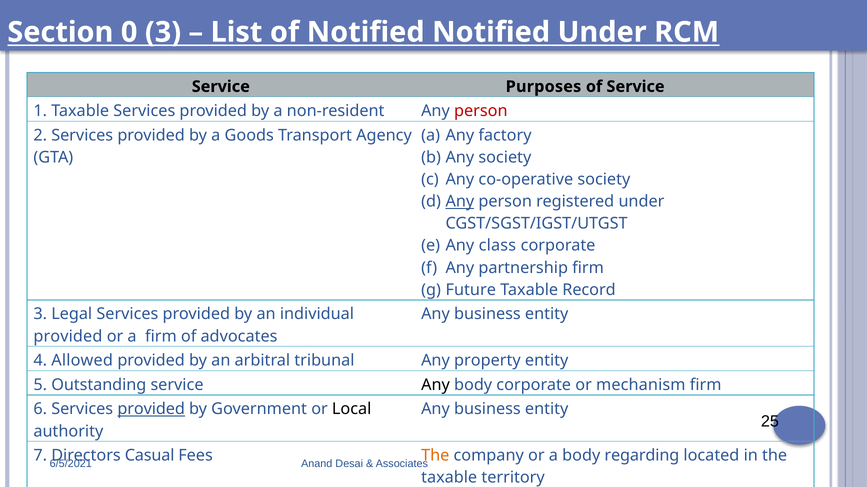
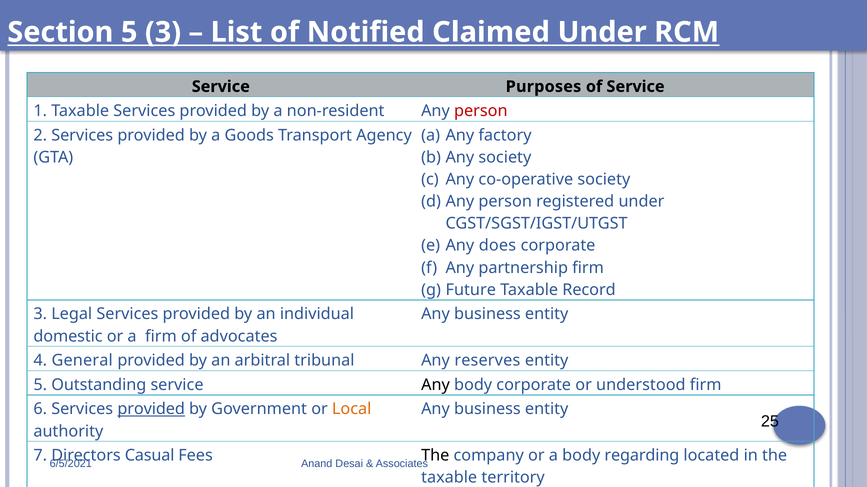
Section 0: 0 -> 5 (129, 32)
Notified Notified: Notified -> Claimed (491, 32)
Any underline: present -> none (460, 202)
class: class -> does (497, 246)
provided: provided -> domestic (68, 337)
Allowed: Allowed -> General (82, 361)
property: property -> reserves (487, 361)
mechanism: mechanism -> understood (641, 385)
Local colour: black -> orange (352, 410)
The colour: orange -> black (435, 456)
